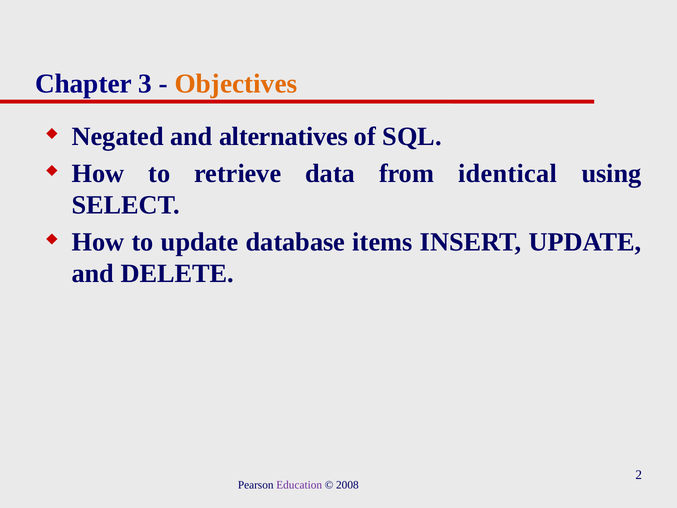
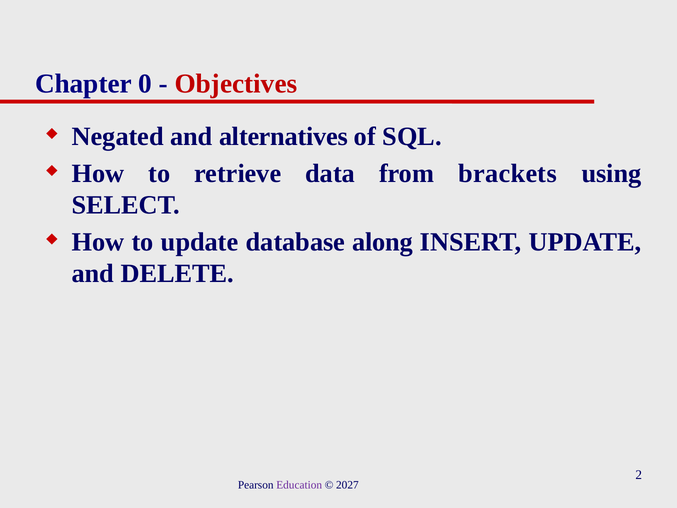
3: 3 -> 0 (145, 84)
Objectives colour: orange -> red (236, 84)
identical: identical -> brackets (508, 173)
items: items -> along (383, 242)
2008: 2008 -> 2027 (347, 485)
